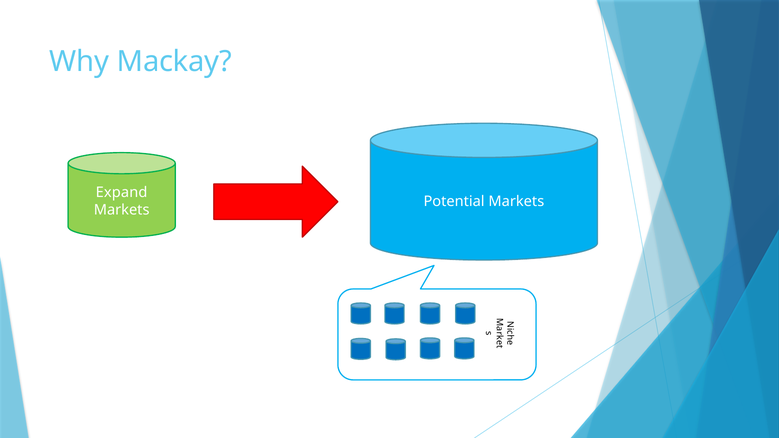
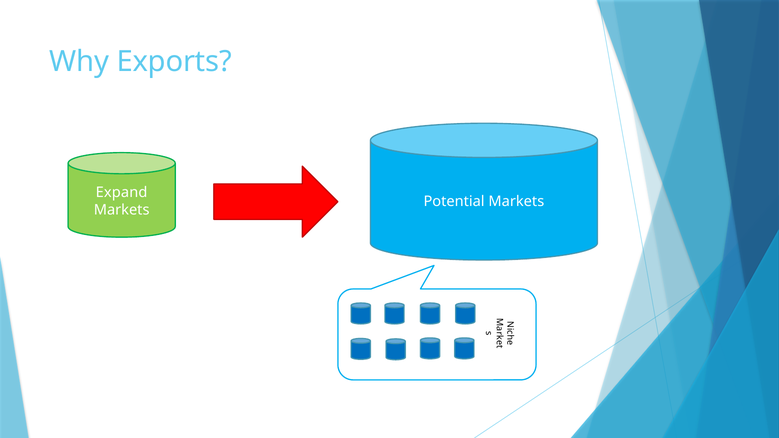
Mackay: Mackay -> Exports (174, 61)
